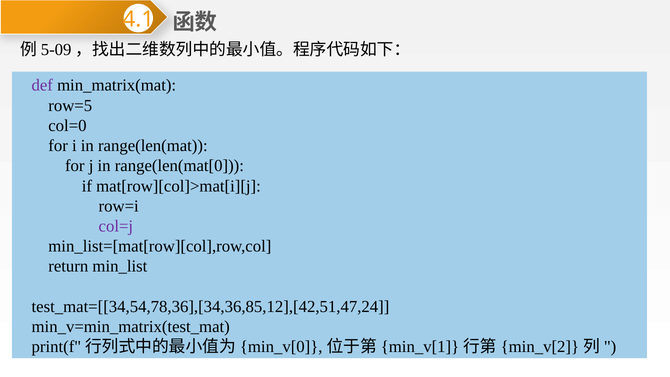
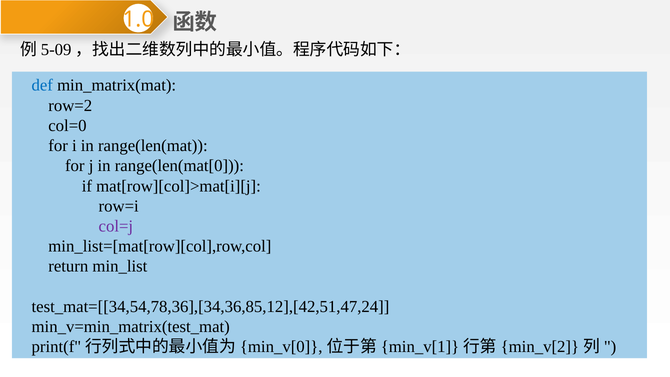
4.1: 4.1 -> 1.0 (138, 20)
def colour: purple -> blue (42, 85)
row=5: row=5 -> row=2 (70, 106)
